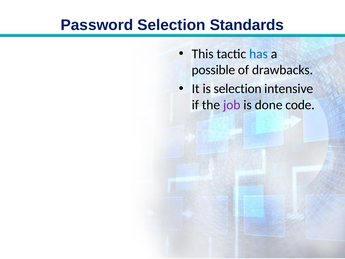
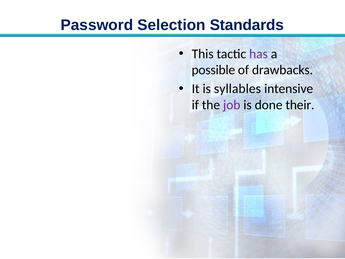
has colour: blue -> purple (258, 54)
is selection: selection -> syllables (237, 89)
code: code -> their (300, 105)
